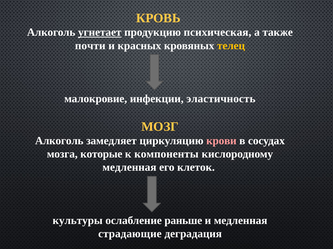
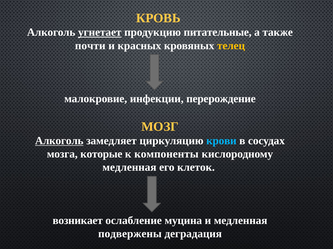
психическая: психическая -> питательные (218, 32)
эластичность: эластичность -> перерождение (221, 99)
Алкоголь underline: none -> present (59, 141)
крови colour: pink -> light blue (221, 141)
культуры: культуры -> возникает (78, 221)
раньше: раньше -> муцина (183, 221)
страдающие: страдающие -> подвержены (130, 234)
